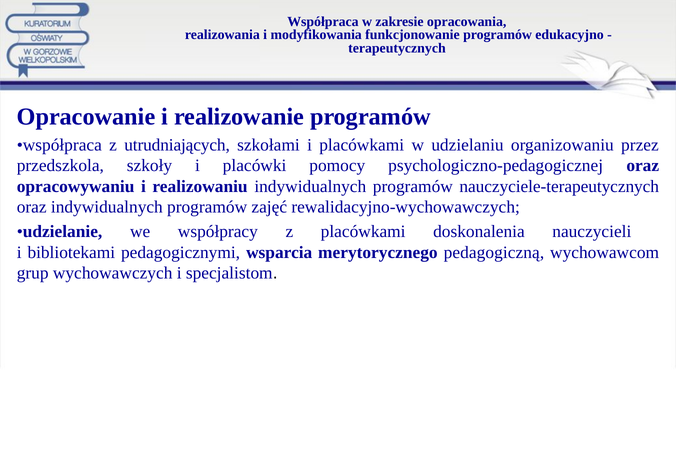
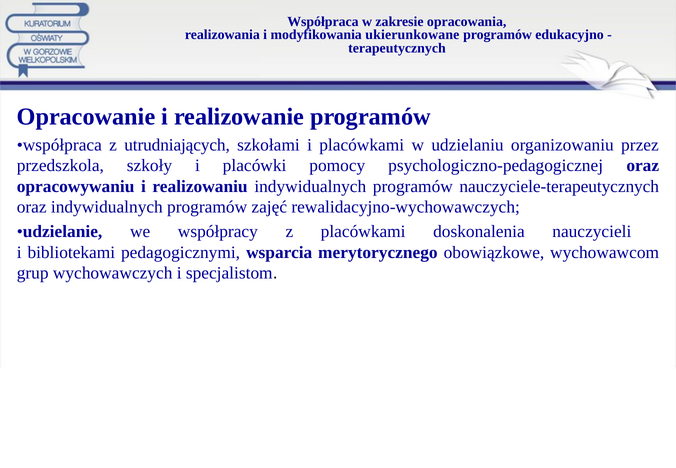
funkcjonowanie: funkcjonowanie -> ukierunkowane (412, 35)
pedagogiczną: pedagogiczną -> obowiązkowe (494, 252)
